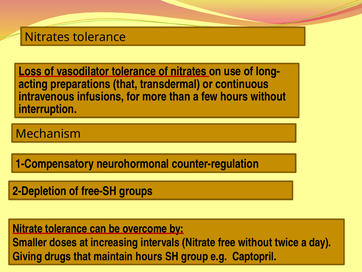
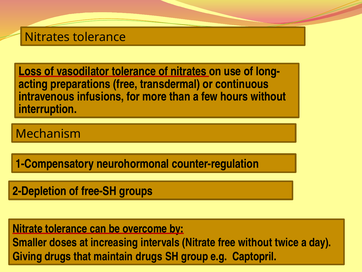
preparations that: that -> free (125, 84)
maintain hours: hours -> drugs (149, 256)
